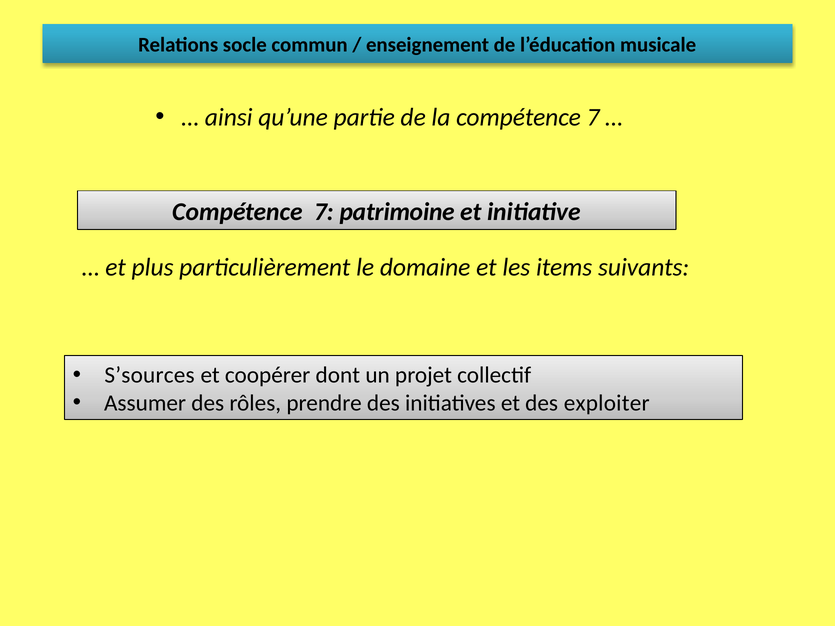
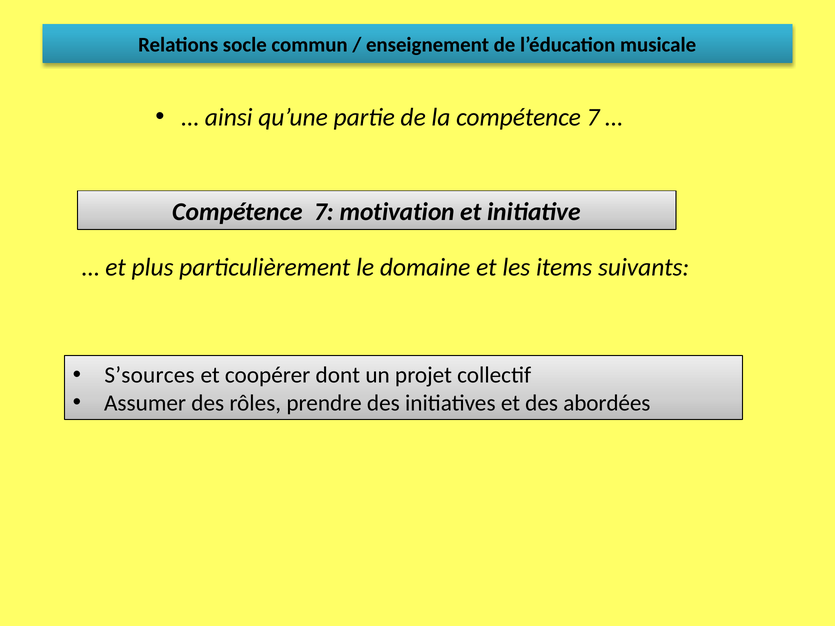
patrimoine: patrimoine -> motivation (397, 212)
exploiter: exploiter -> abordées (607, 403)
